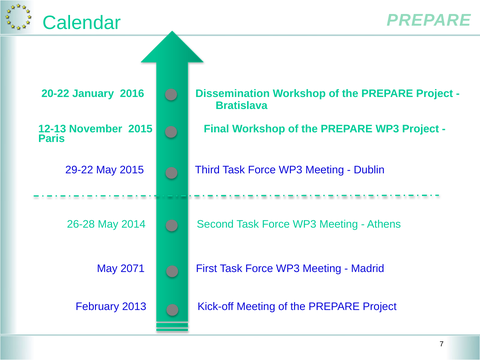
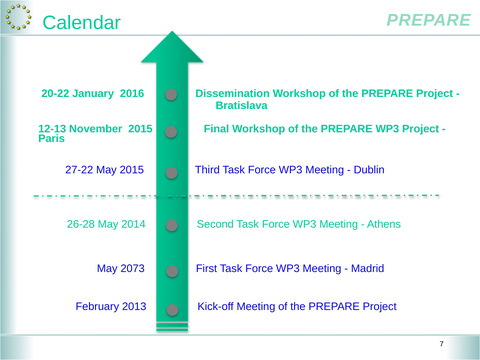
29-22: 29-22 -> 27-22 (79, 170)
2071: 2071 -> 2073 (133, 269)
